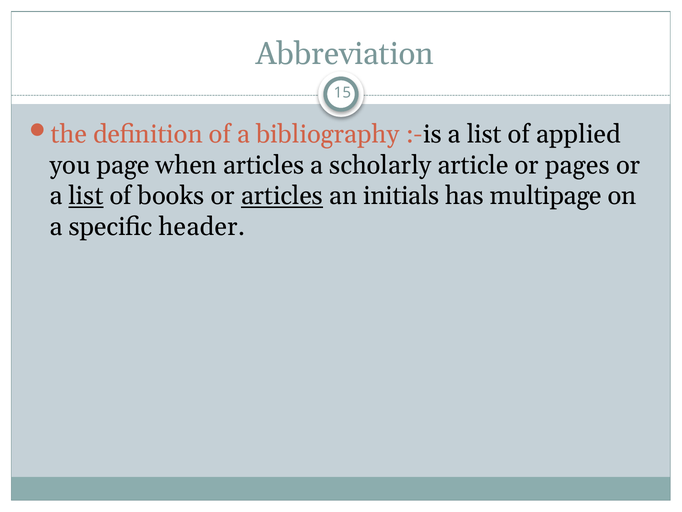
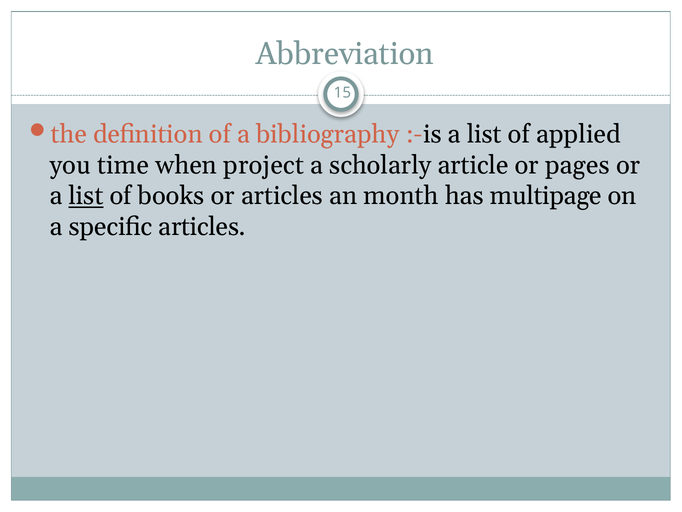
page: page -> time (123, 165)
when articles: articles -> project (264, 165)
articles underline: present -> none (282, 196)
initials: initials -> month (401, 196)
specific header: header -> articles (202, 227)
